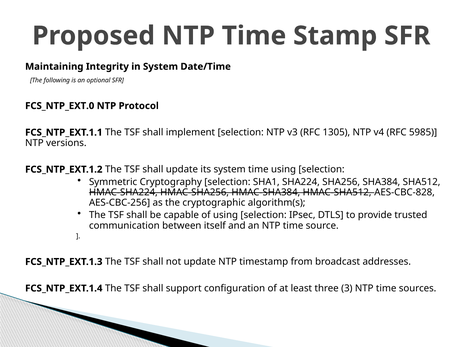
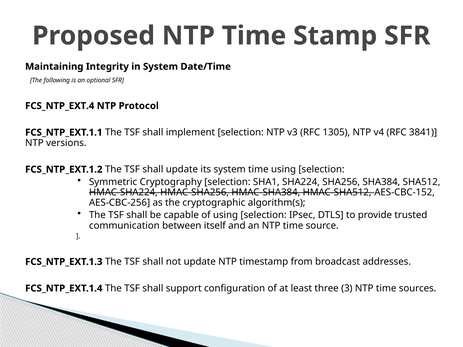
FCS_NTP_EXT.0: FCS_NTP_EXT.0 -> FCS_NTP_EXT.4 (60, 106)
5985: 5985 -> 3841 (423, 133)
AES-CBC-828: AES-CBC-828 -> AES-CBC-152 (405, 192)
